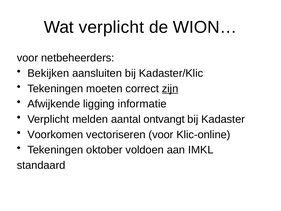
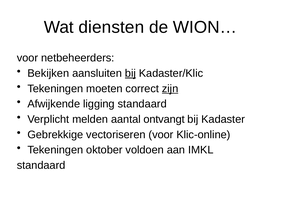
Wat verplicht: verplicht -> diensten (111, 27)
bij underline: none -> present (130, 73)
ligging informatie: informatie -> standaard (142, 104)
Voorkomen: Voorkomen -> Gebrekkige (55, 134)
